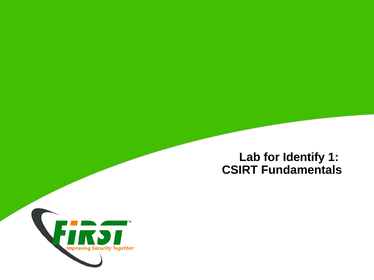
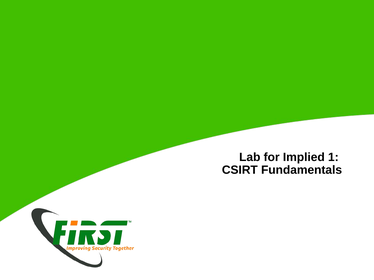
Identify: Identify -> Implied (304, 157)
